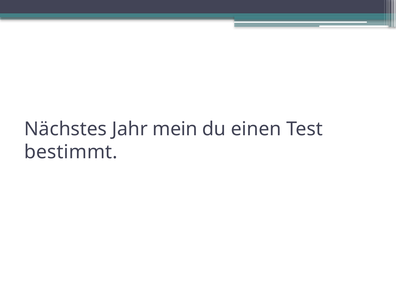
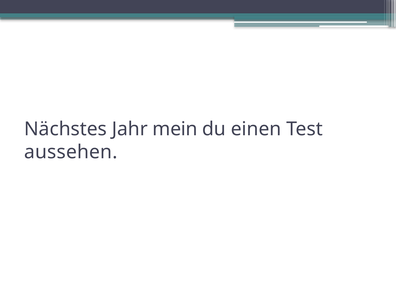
bestimmt: bestimmt -> aussehen (71, 152)
